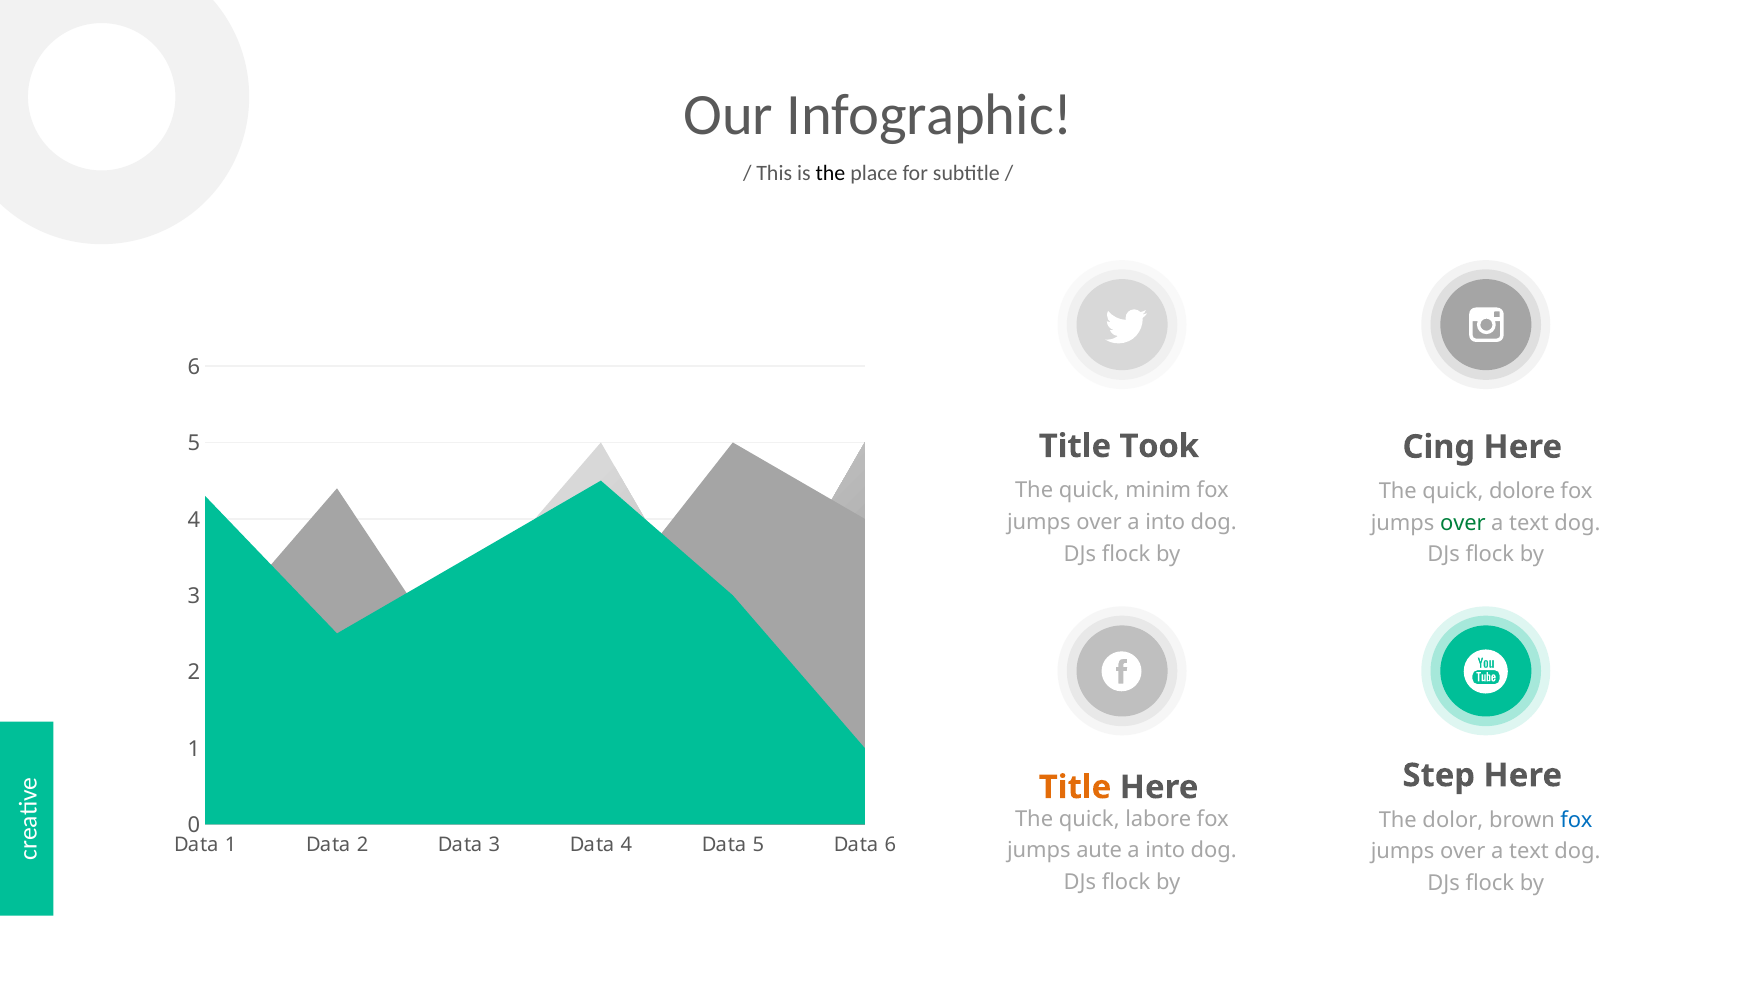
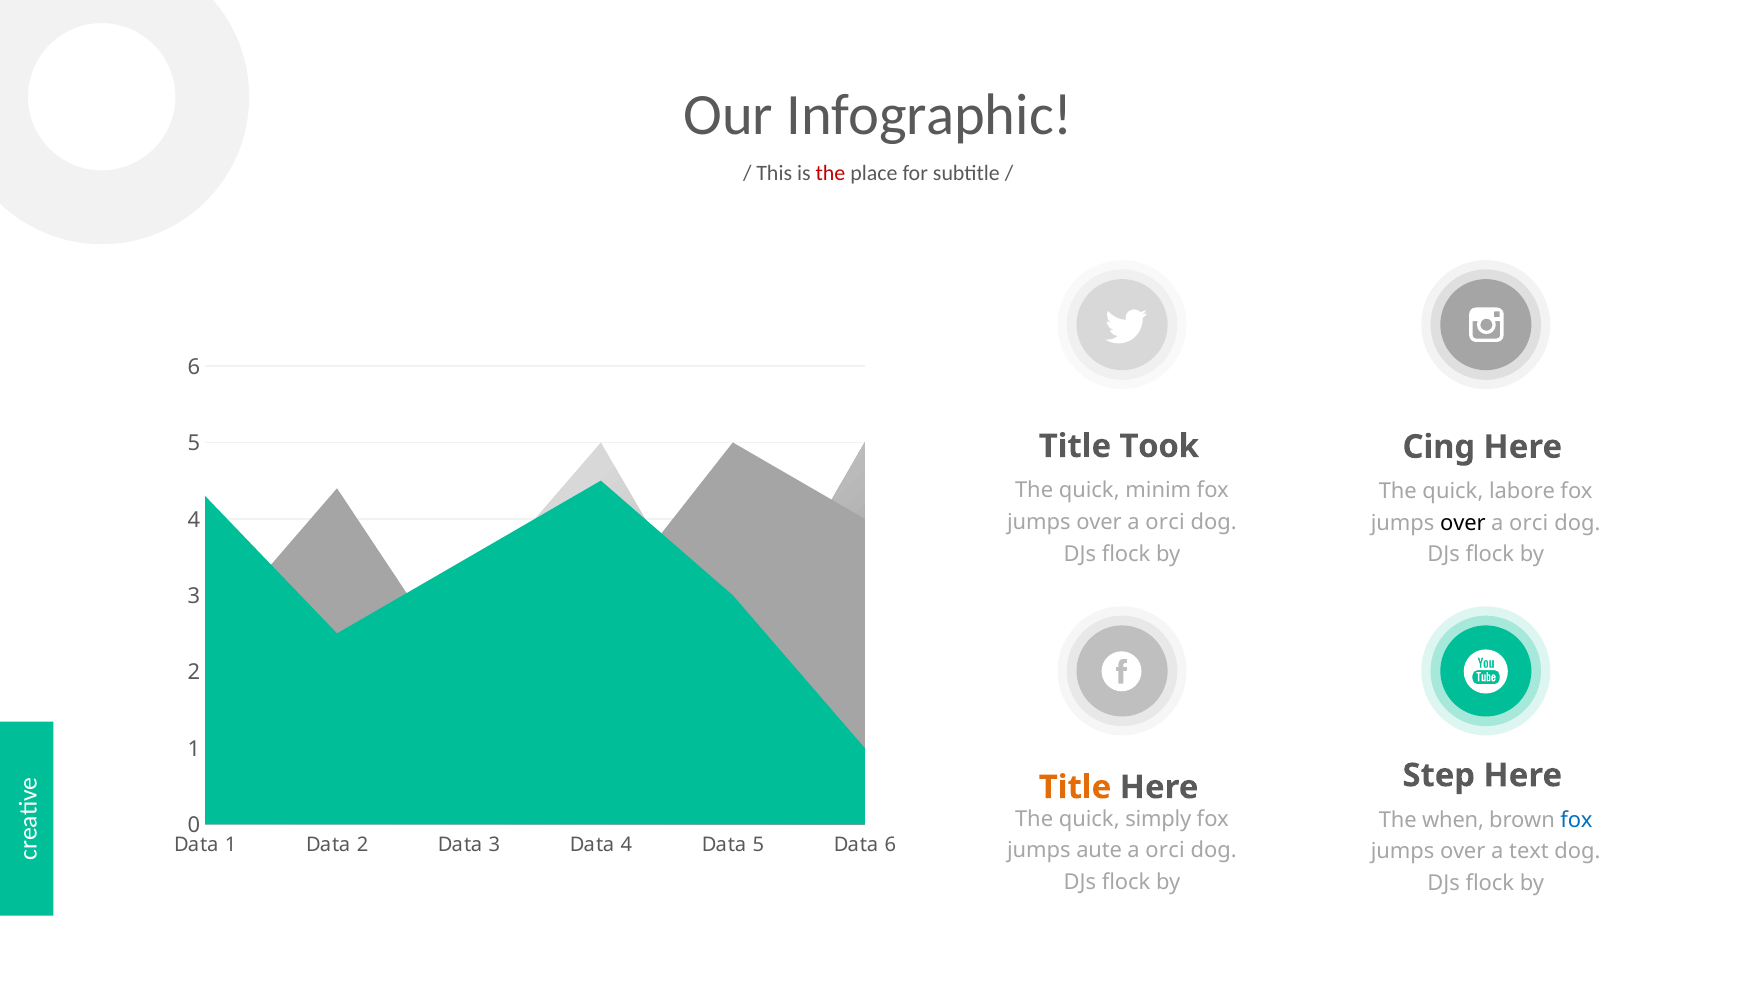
the colour: black -> red (830, 174)
dolore: dolore -> labore (1522, 492)
into: into -> orci (1165, 522)
over colour: green -> black (1463, 523)
text: text -> orci (1529, 523)
labore: labore -> simply (1158, 819)
dolor: dolor -> when (1453, 820)
into: into -> orci (1165, 851)
